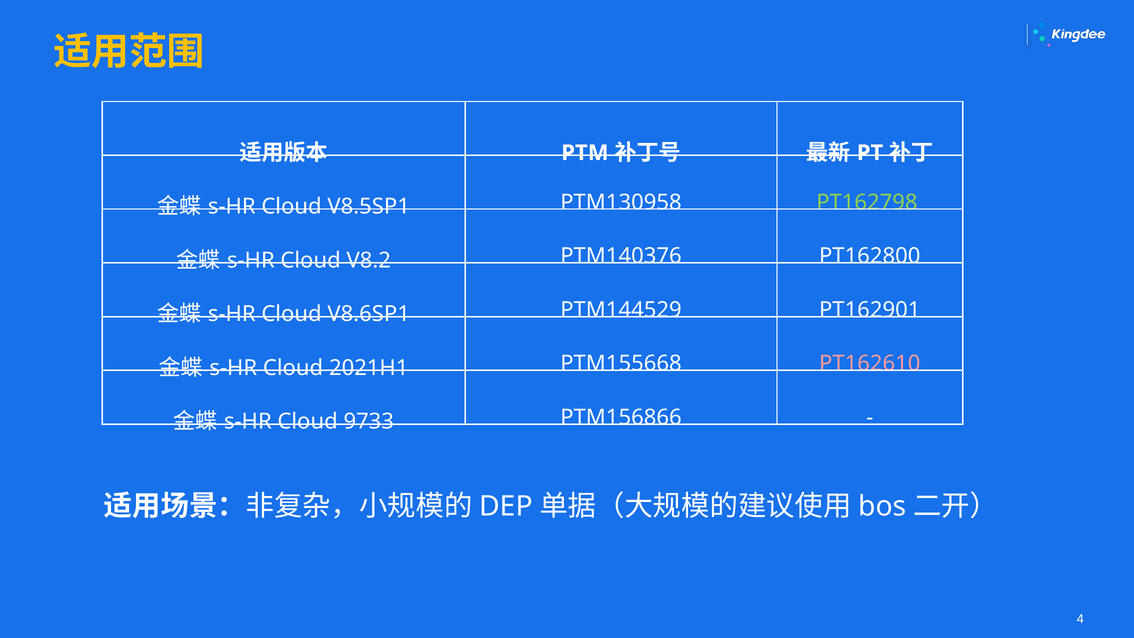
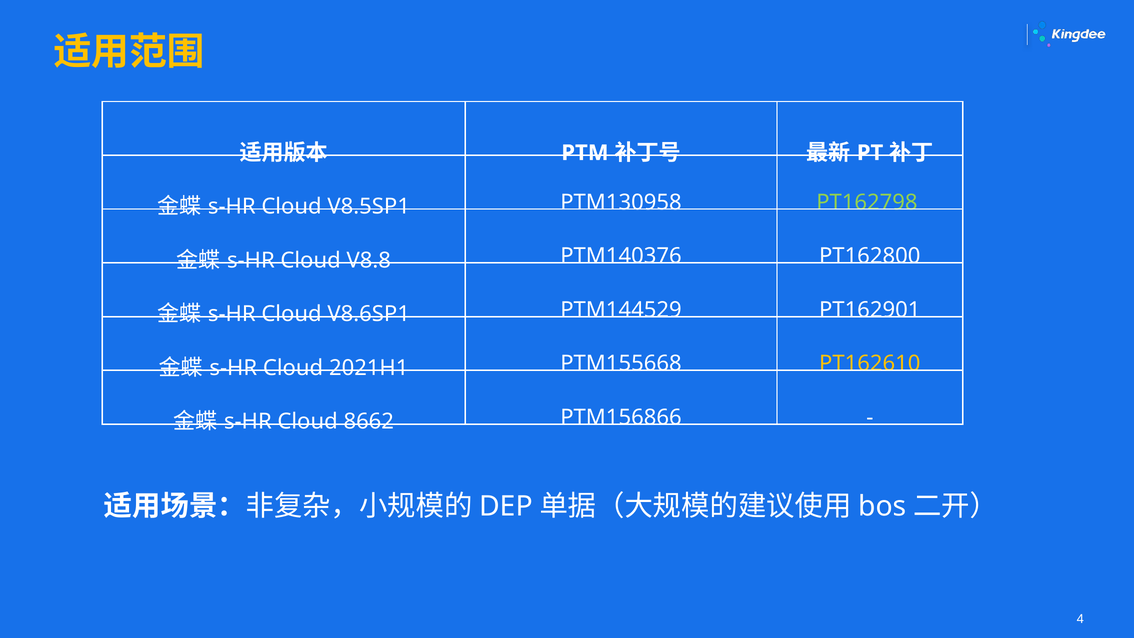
V8.2: V8.2 -> V8.8 (369, 260)
PT162610 colour: pink -> yellow (870, 364)
9733: 9733 -> 8662 (369, 422)
